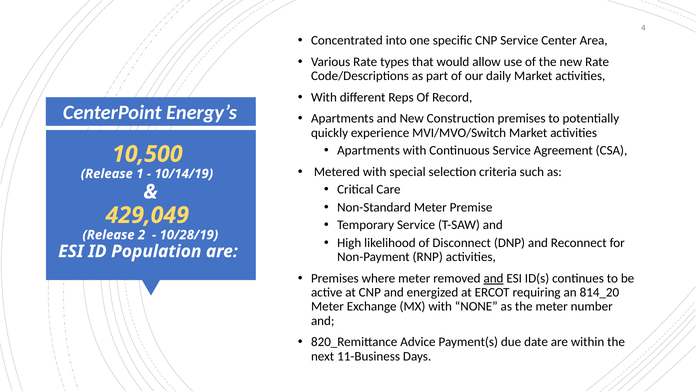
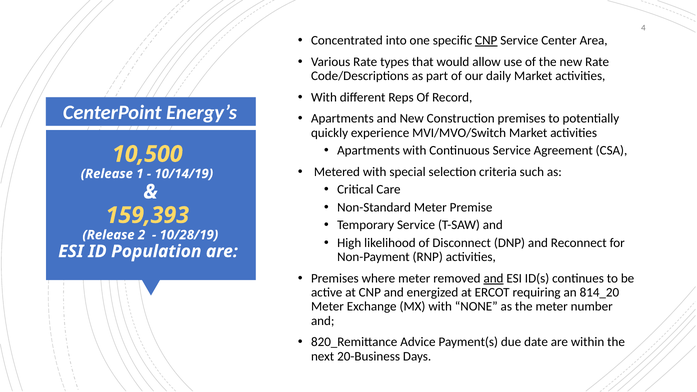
CNP underline: none -> present (486, 40)
429,049: 429,049 -> 159,393 (147, 215)
11-Business: 11-Business -> 20-Business (369, 356)
